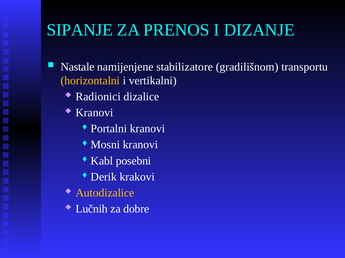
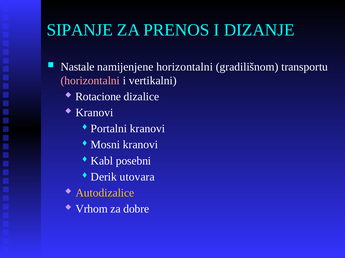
namijenjene stabilizatore: stabilizatore -> horizontalni (185, 67)
horizontalni colour: yellow -> pink (90, 81)
Radionici: Radionici -> Rotacione (98, 97)
krakovi: krakovi -> utovara (137, 177)
Lučnih: Lučnih -> Vrhom (92, 209)
